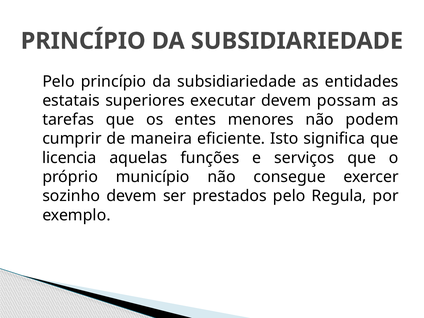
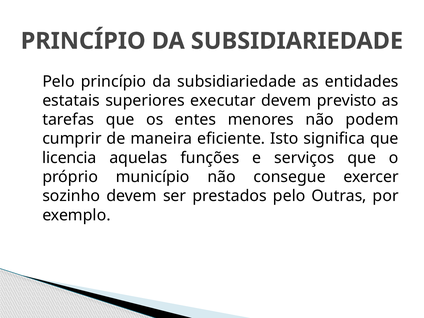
possam: possam -> previsto (347, 101)
Regula: Regula -> Outras (339, 196)
